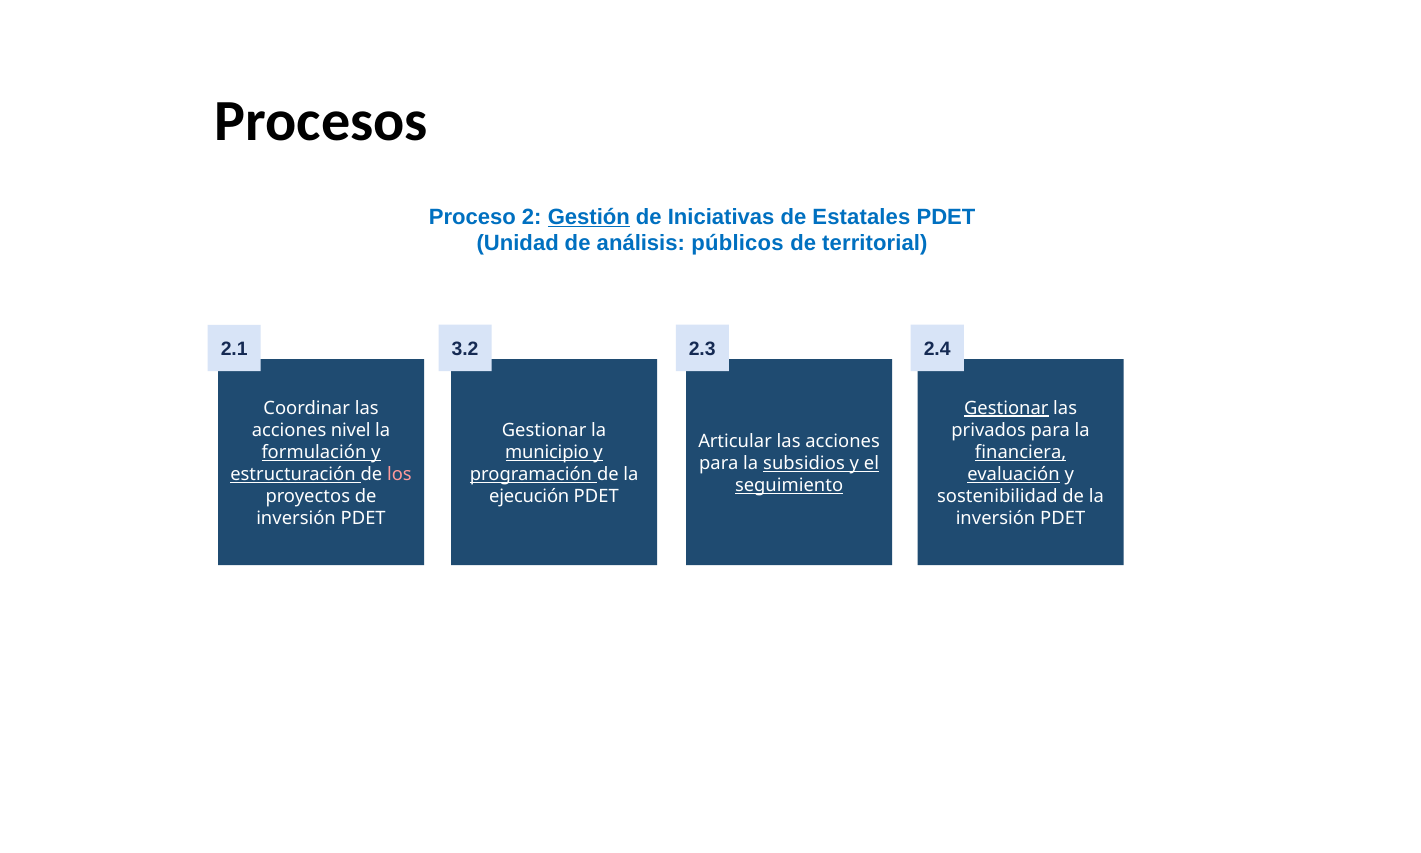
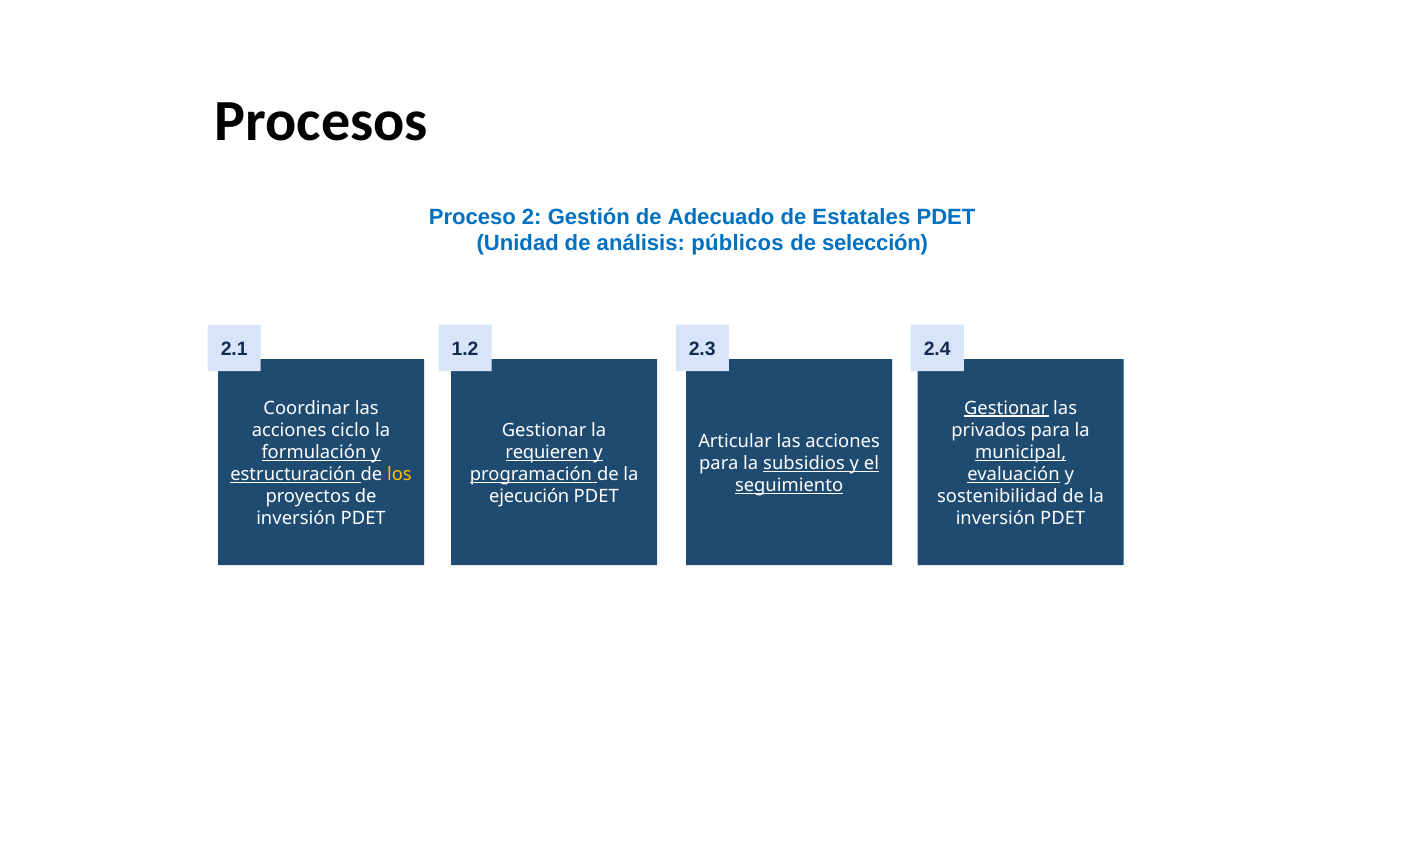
Gestión underline: present -> none (589, 217)
Iniciativas: Iniciativas -> Adecuado (721, 217)
territorial: territorial -> selección (875, 243)
3.2: 3.2 -> 1.2 (465, 349)
nivel: nivel -> ciclo (351, 430)
municipio: municipio -> requieren (547, 452)
financiera: financiera -> municipal (1021, 452)
los colour: pink -> yellow (399, 474)
